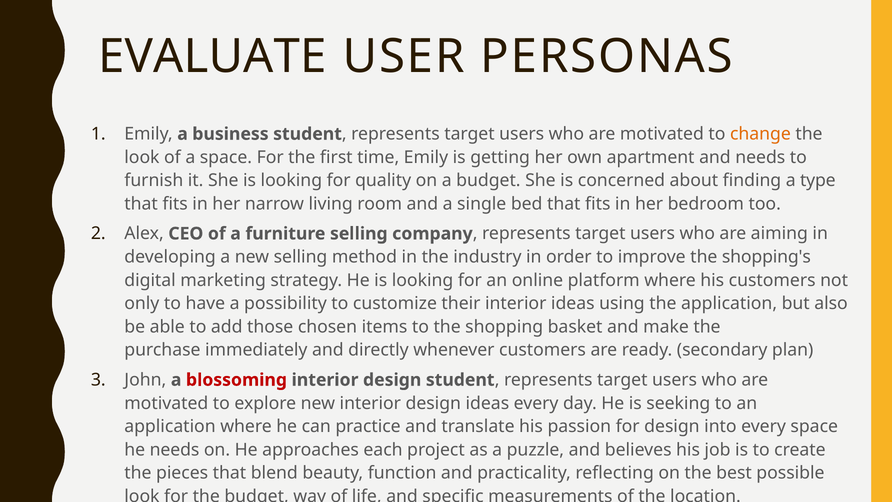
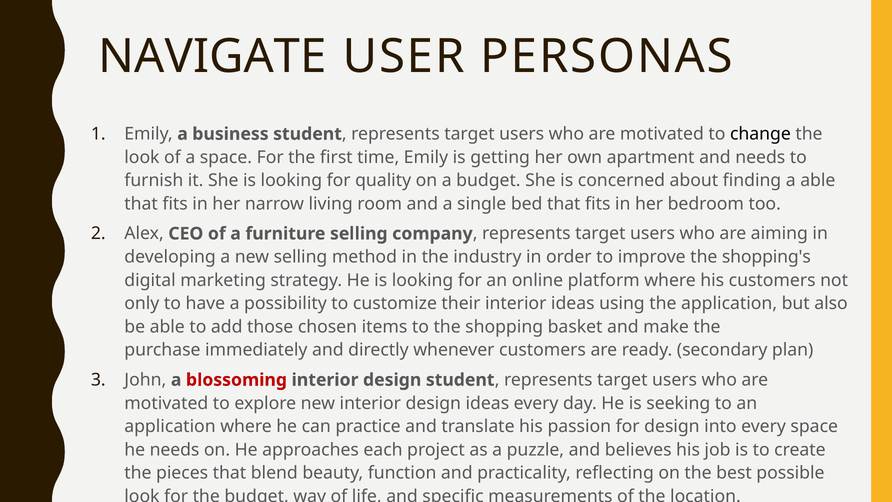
EVALUATE: EVALUATE -> NAVIGATE (212, 57)
change colour: orange -> black (760, 134)
a type: type -> able (818, 180)
